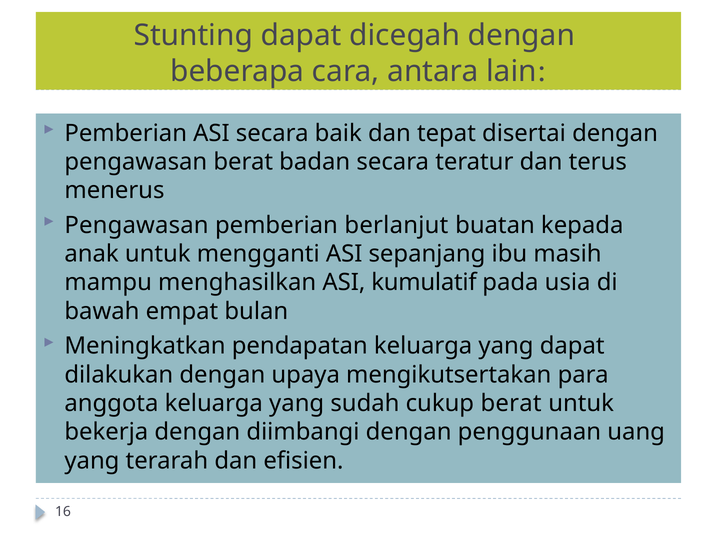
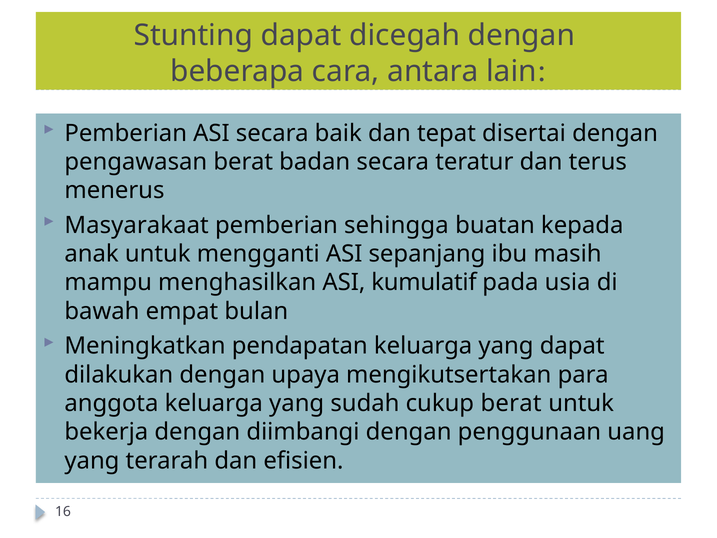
Pengawasan: Pengawasan -> Masyarakaat (137, 225)
berlanjut: berlanjut -> sehingga (396, 225)
